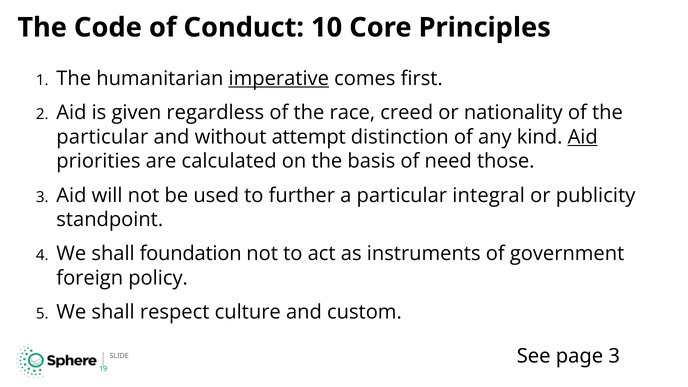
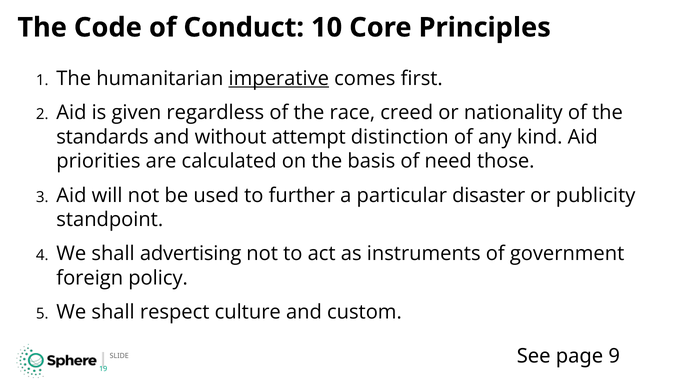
particular: particular -> standards (102, 137)
Aid underline: present -> none (583, 137)
integral: integral -> disaster (489, 195)
foundation: foundation -> advertising (191, 254)
page 3: 3 -> 9 (614, 356)
